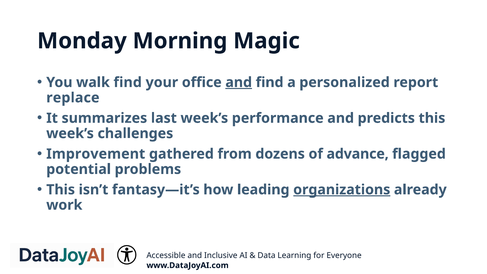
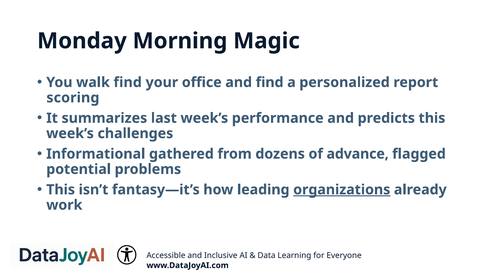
and underline: present -> none (239, 82)
replace: replace -> scoring (73, 98)
Improvement: Improvement -> Informational (96, 154)
